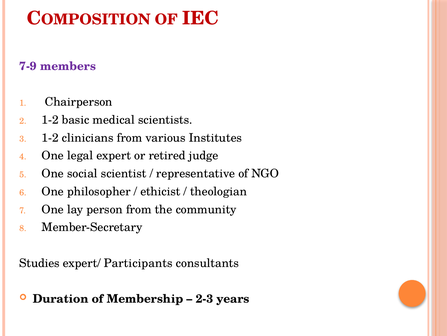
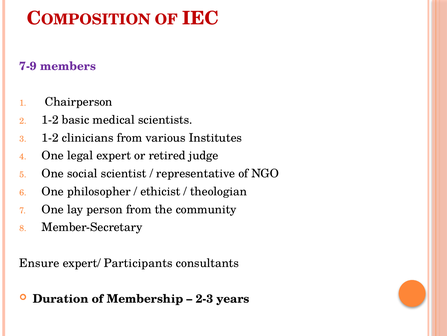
Studies: Studies -> Ensure (39, 263)
